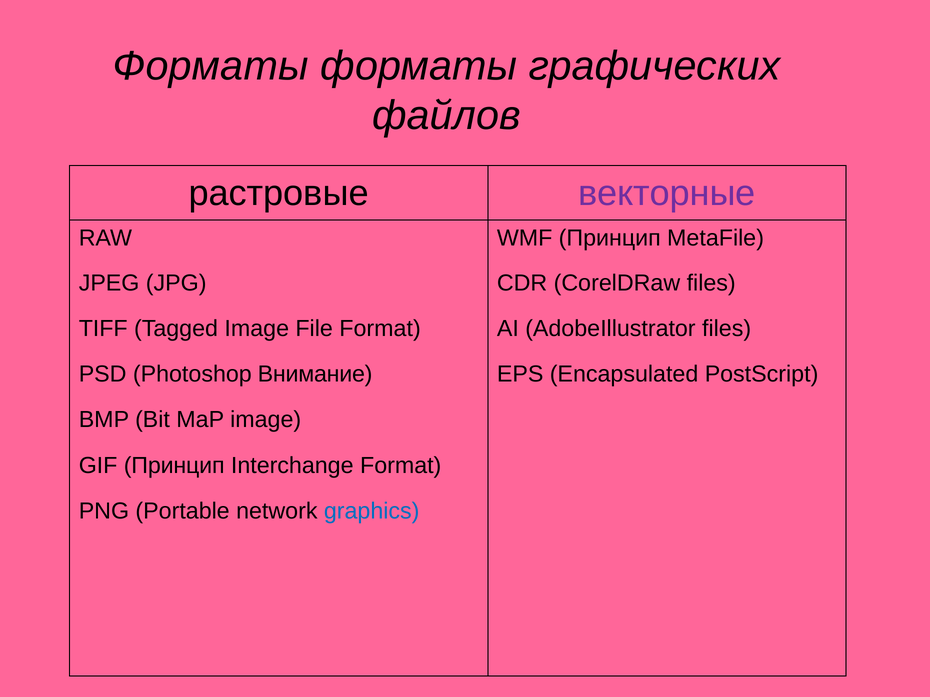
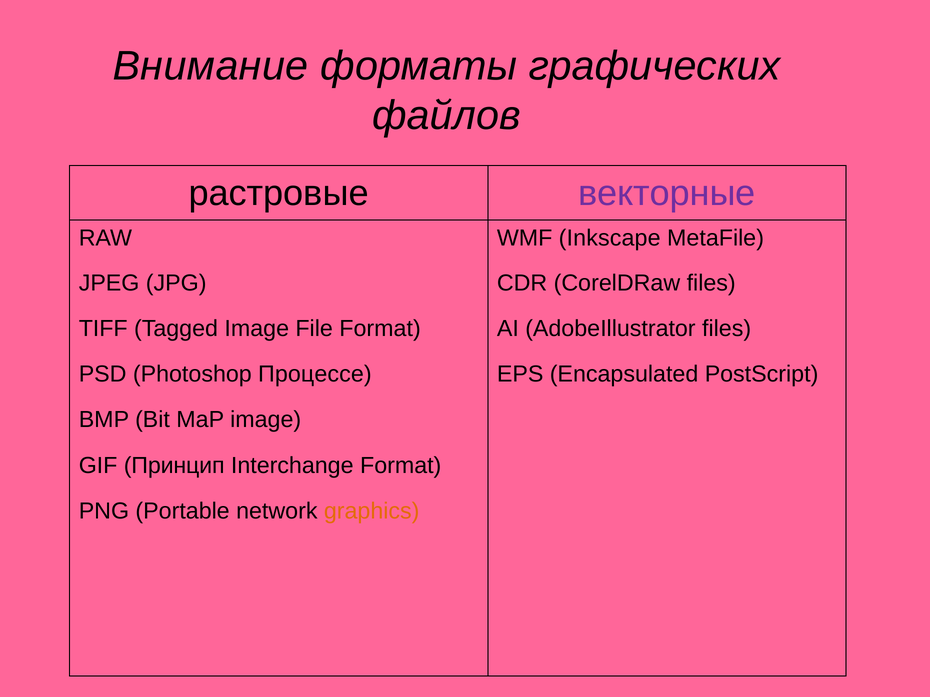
Форматы: Форматы -> Внимание (210, 66)
WMF Принцип: Принцип -> Inkscape (610, 238)
Внимание: Внимание -> Процессе (315, 375)
graphics colour: blue -> orange (372, 511)
